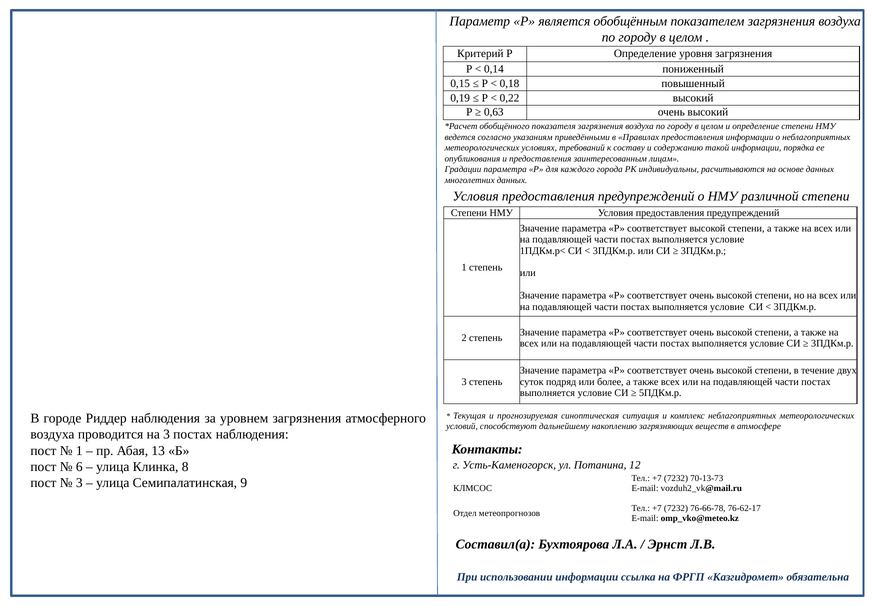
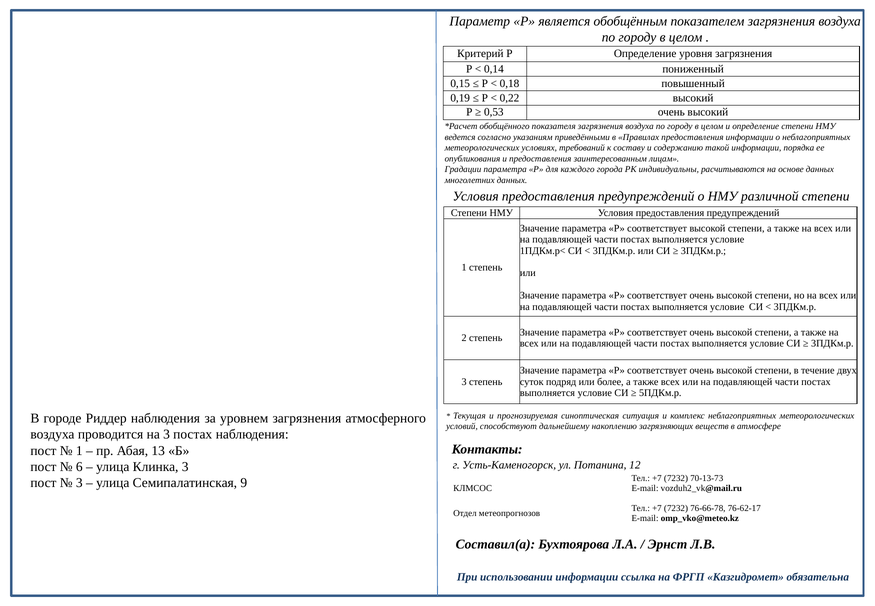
0,63: 0,63 -> 0,53 (494, 112)
Клинка 8: 8 -> 3 (185, 467)
